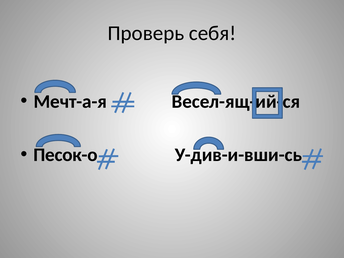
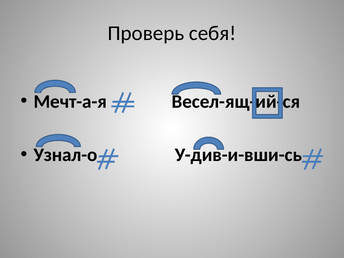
Песок-о: Песок-о -> Узнал-о (65, 155)
